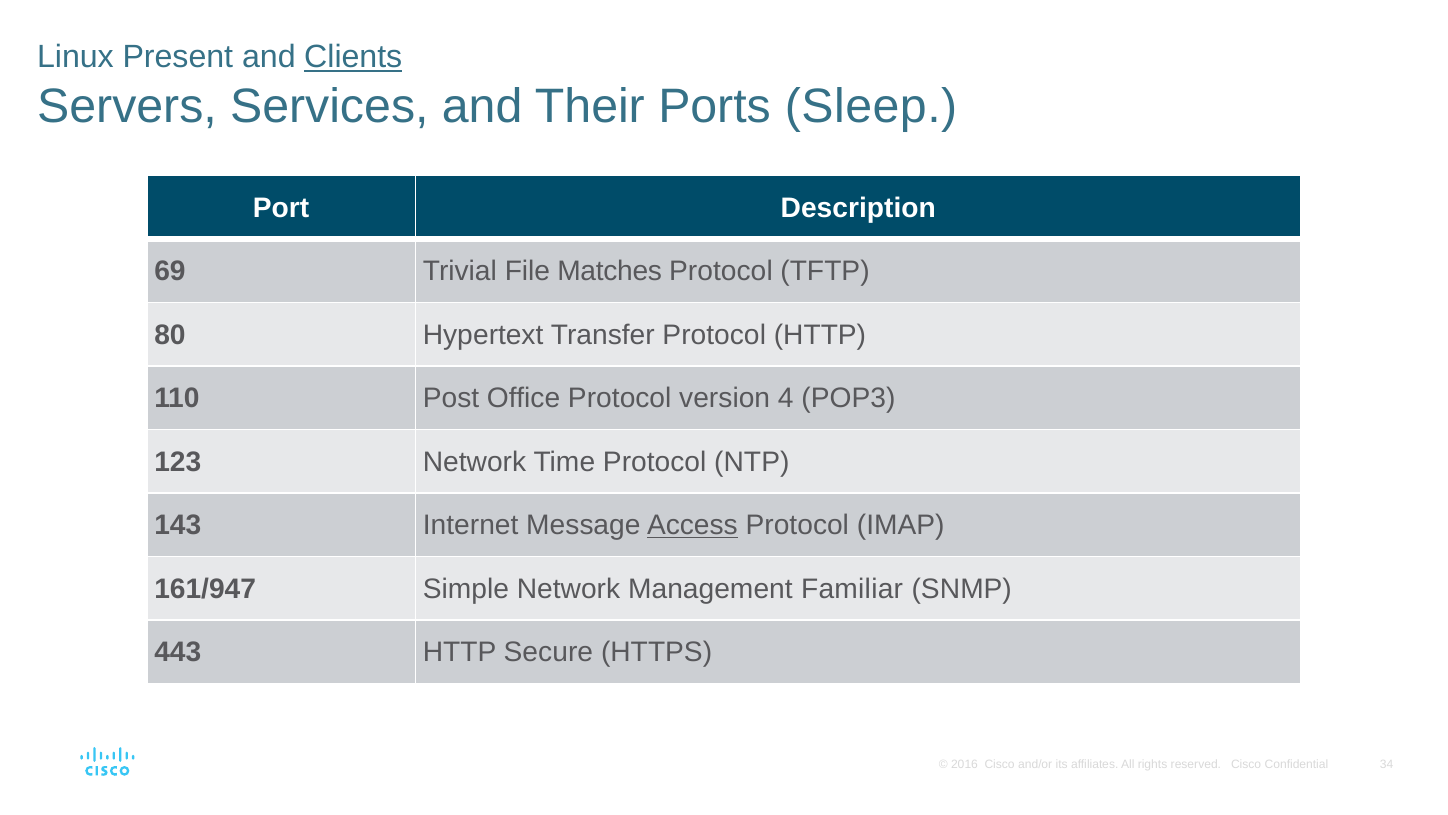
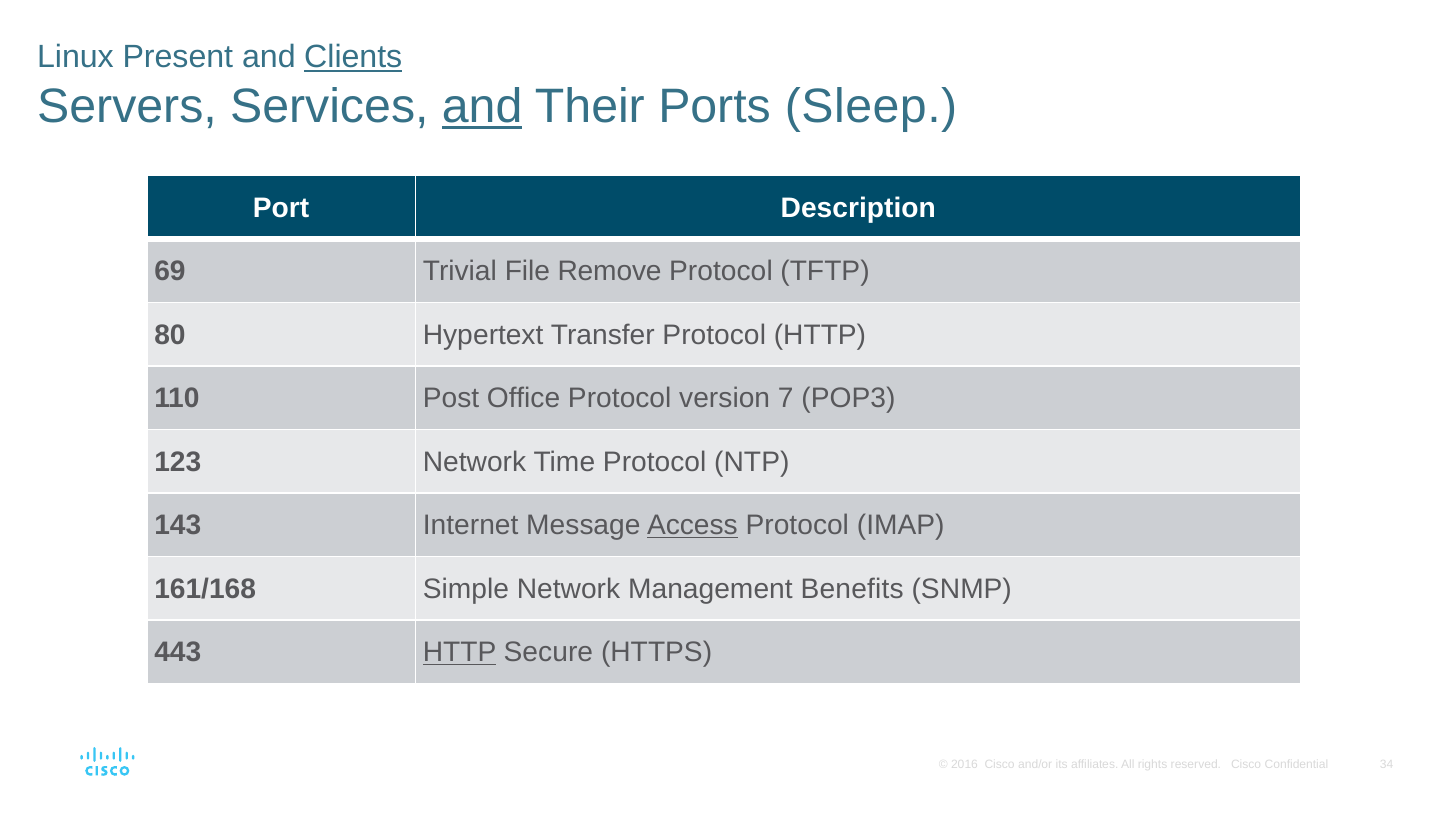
and underline: none -> present (482, 106)
Matches: Matches -> Remove (610, 271)
4: 4 -> 7 (786, 398)
161/947: 161/947 -> 161/168 (205, 588)
Familiar: Familiar -> Benefits (852, 588)
HTTP underline: none -> present (460, 652)
